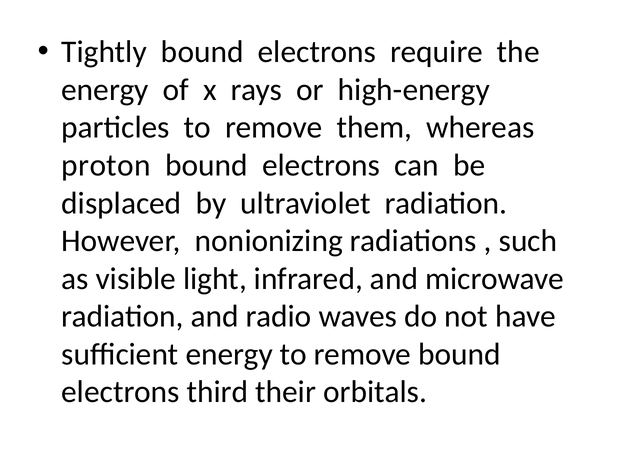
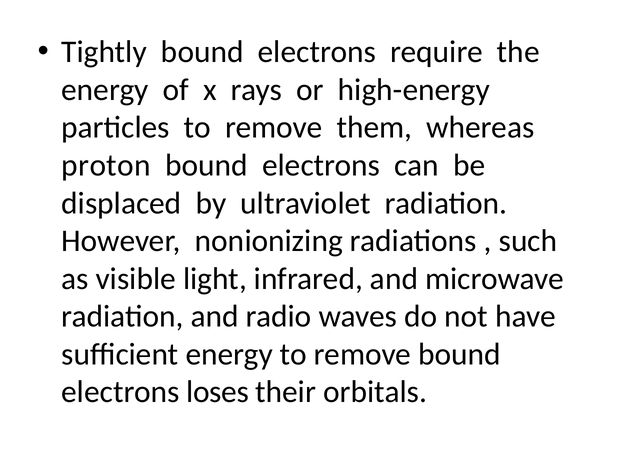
third: third -> loses (218, 392)
